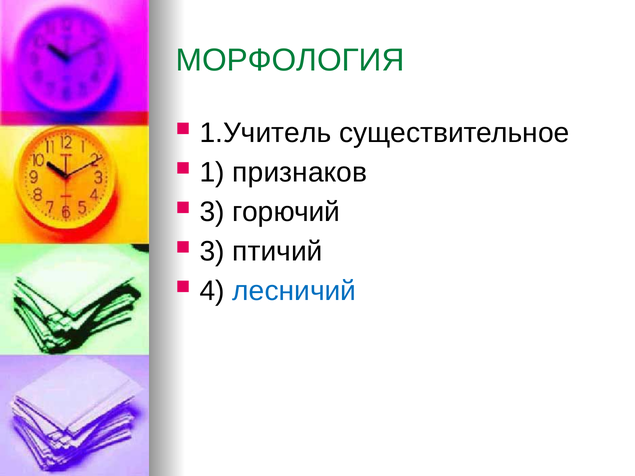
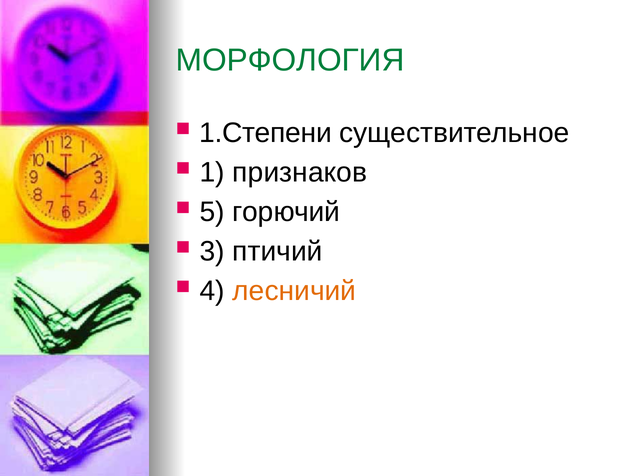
1.Учитель: 1.Учитель -> 1.Степени (266, 133)
3: 3 -> 5 (212, 212)
лесничий colour: blue -> orange (294, 291)
